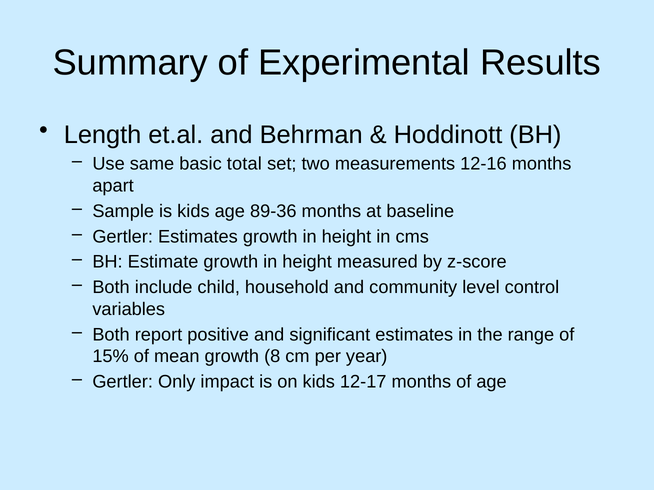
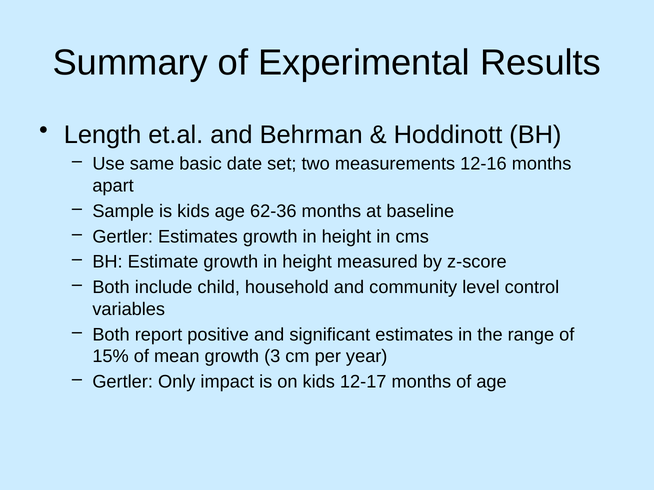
total: total -> date (244, 164)
89-36: 89-36 -> 62-36 (273, 211)
8: 8 -> 3 (272, 357)
